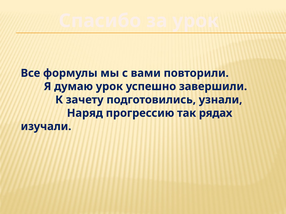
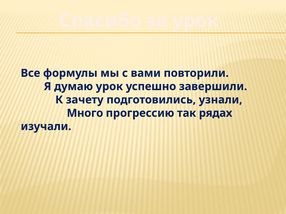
Наряд: Наряд -> Много (85, 113)
